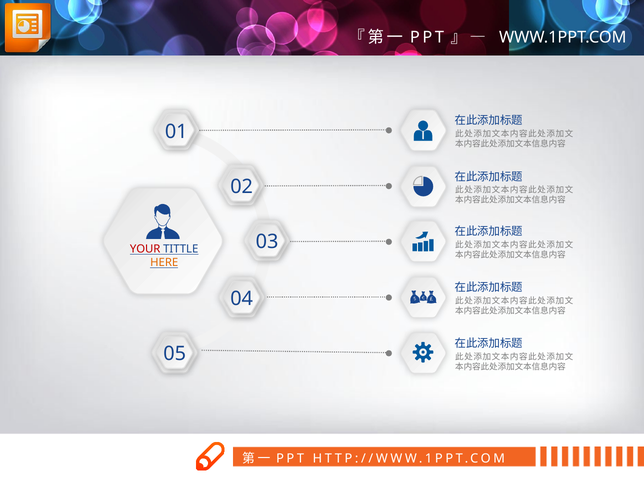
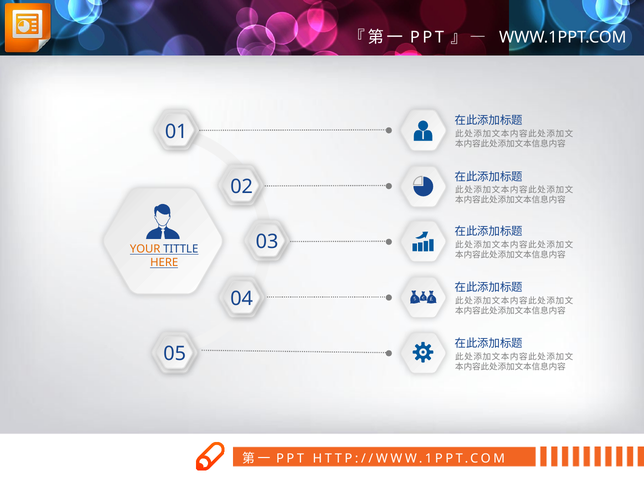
YOUR colour: red -> orange (145, 249)
